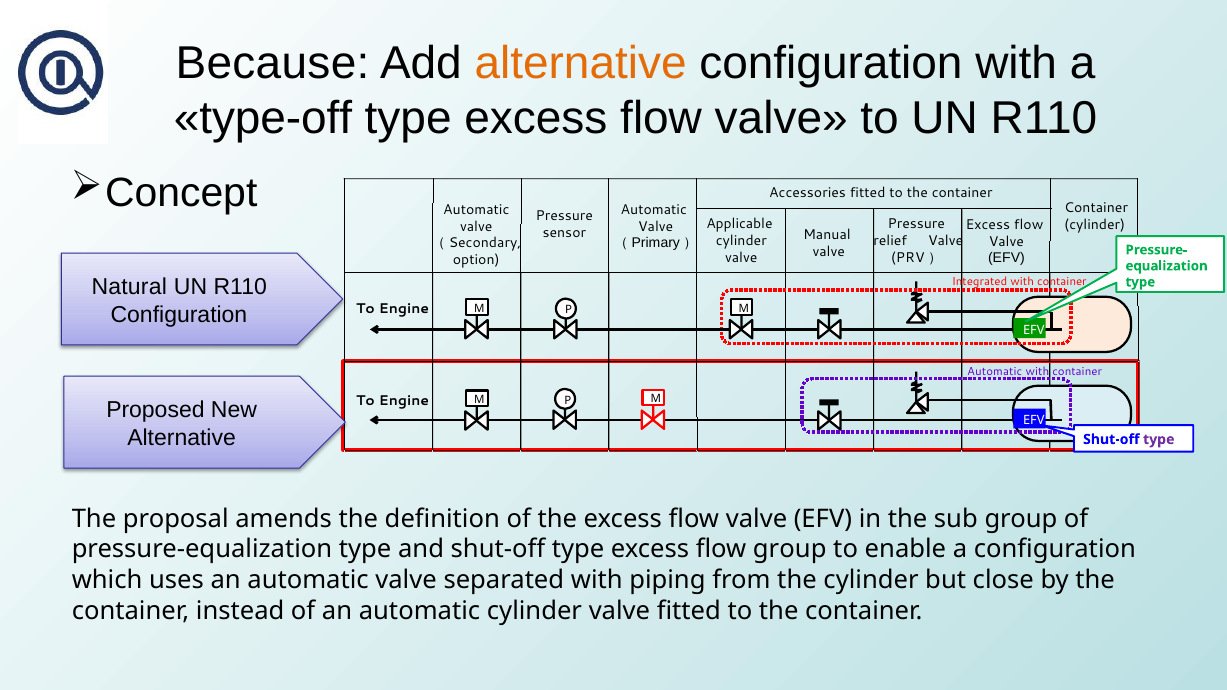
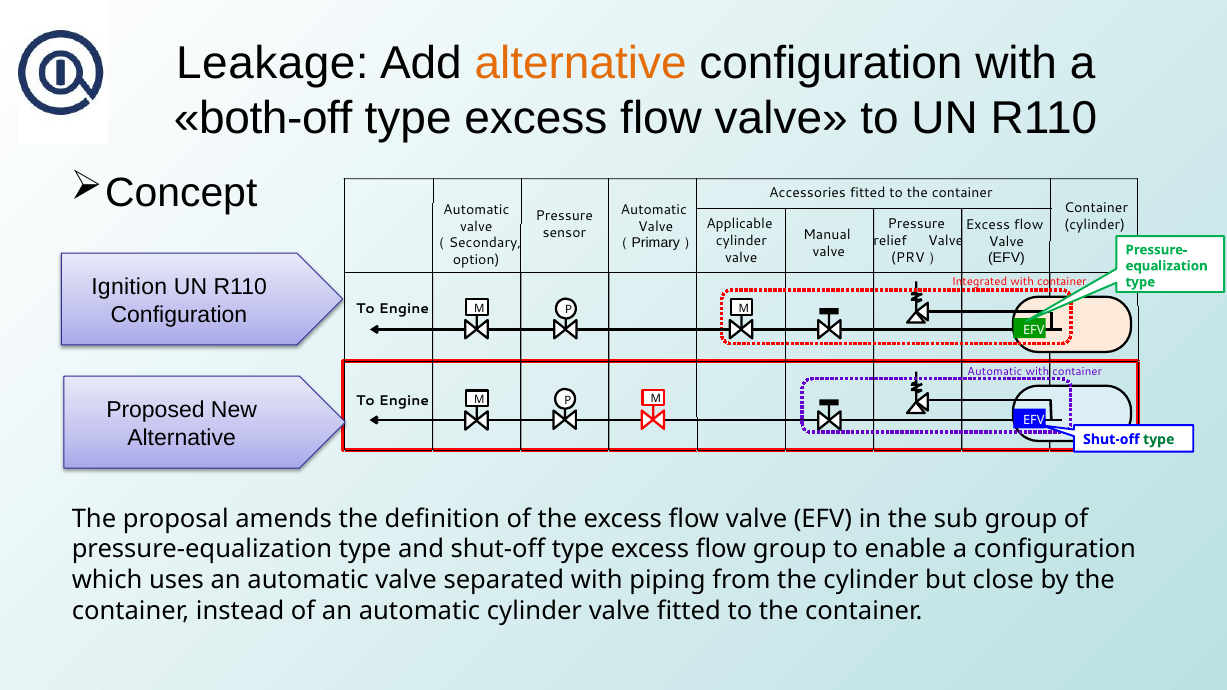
Because: Because -> Leakage (272, 63)
type-off: type-off -> both-off (263, 118)
Natural: Natural -> Ignition (129, 287)
type colour: purple -> green (1159, 439)
